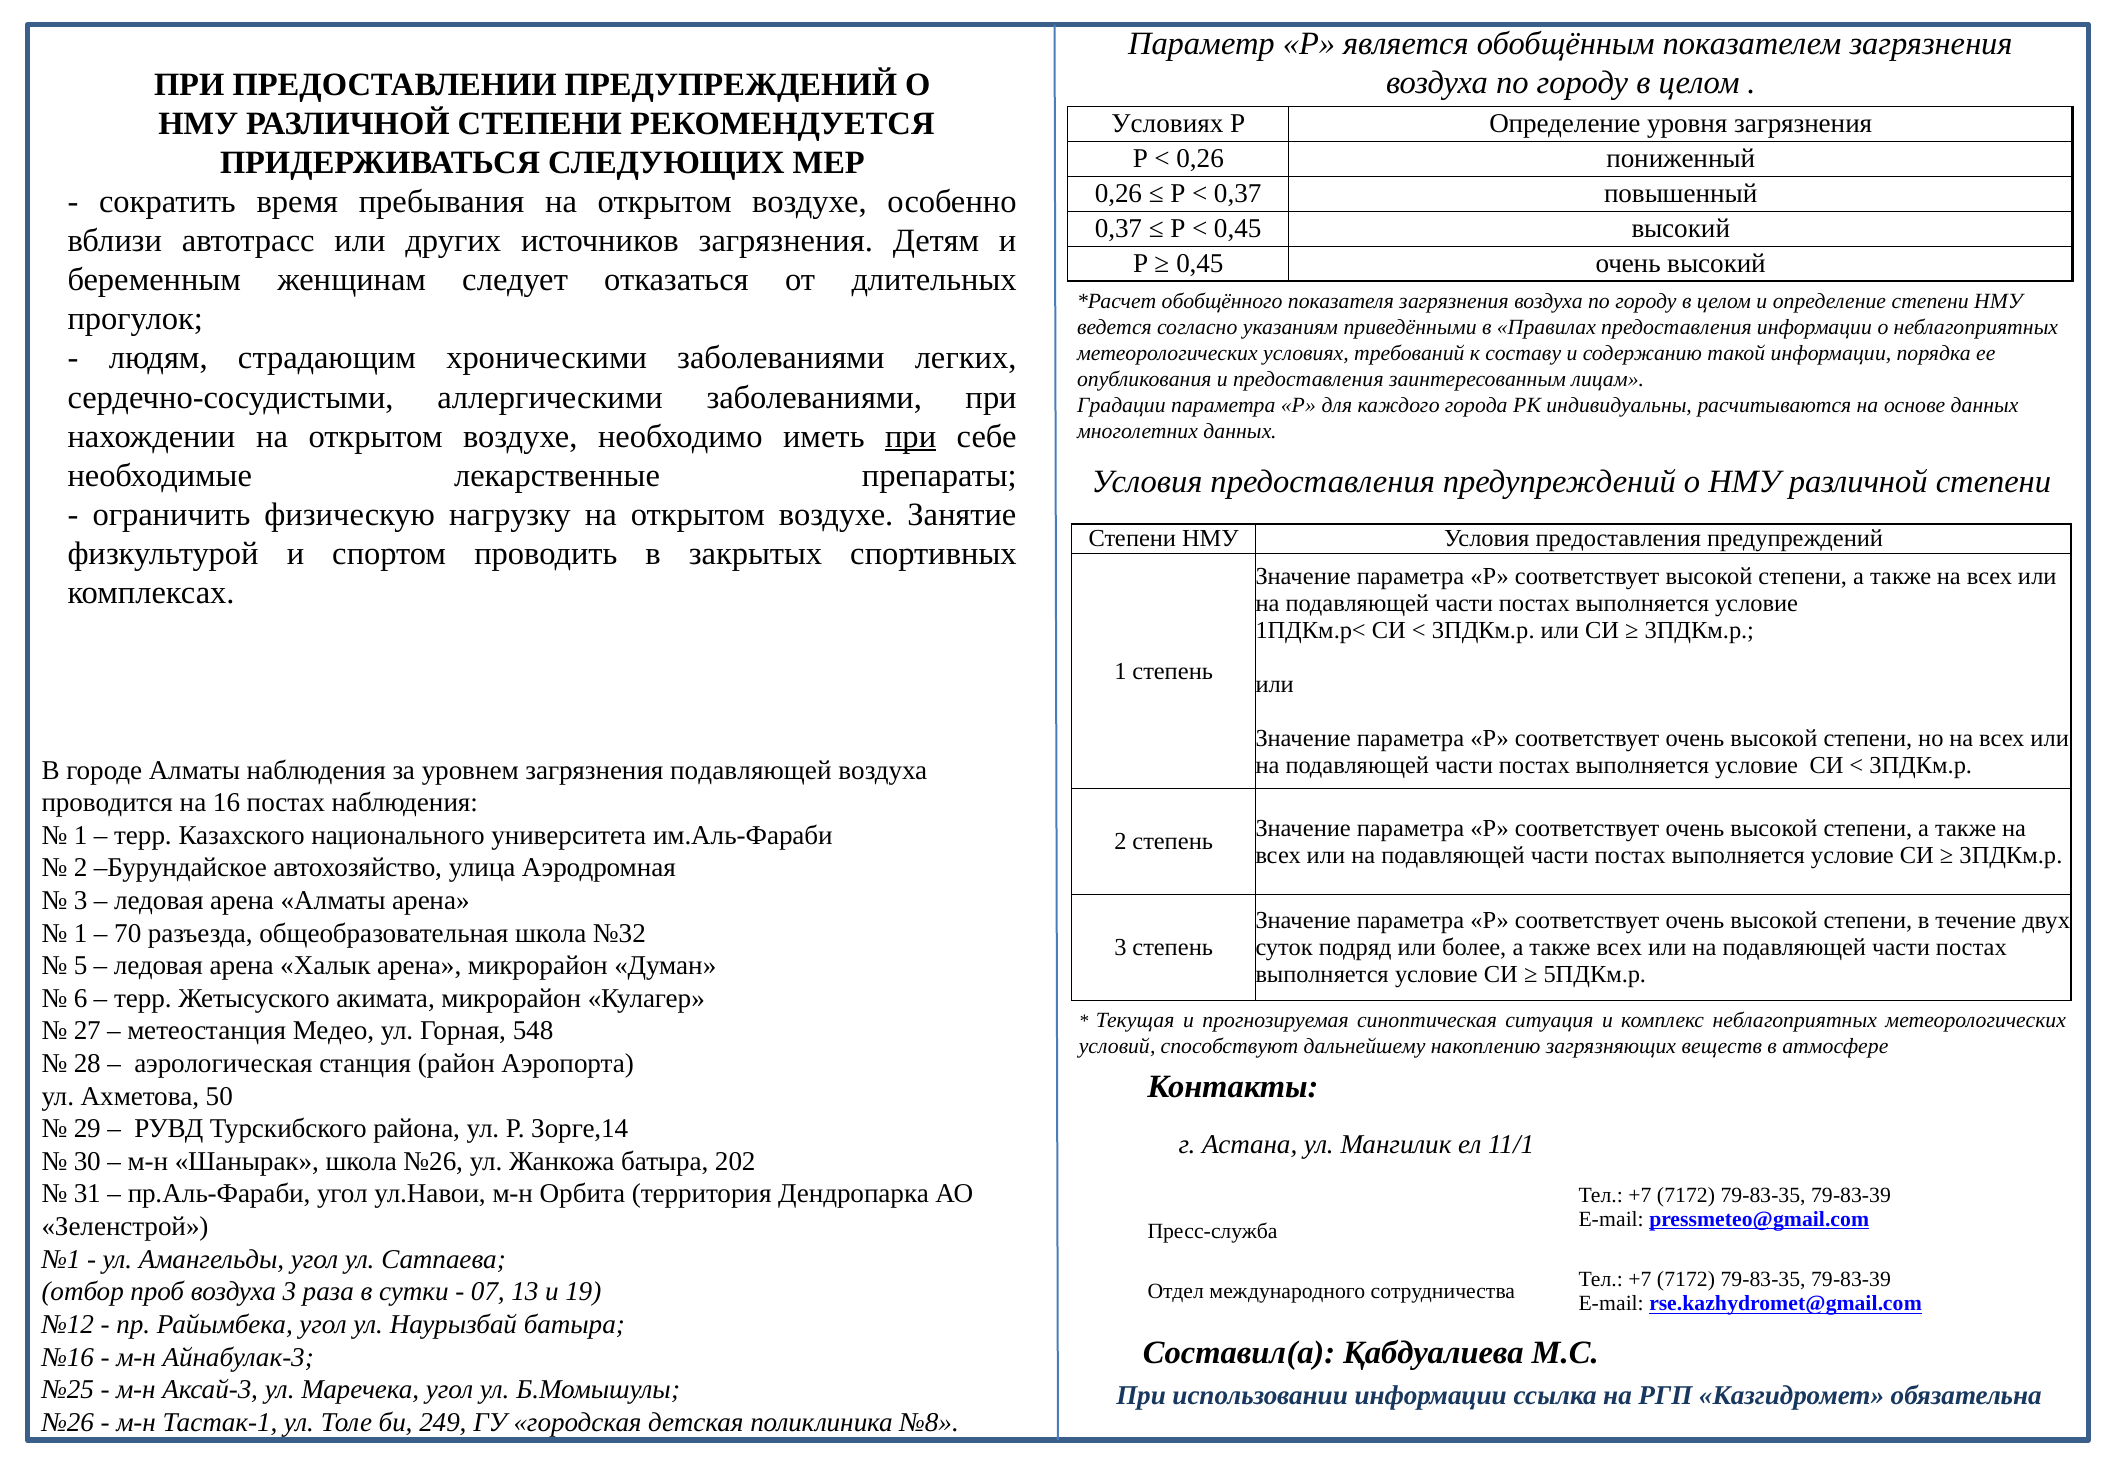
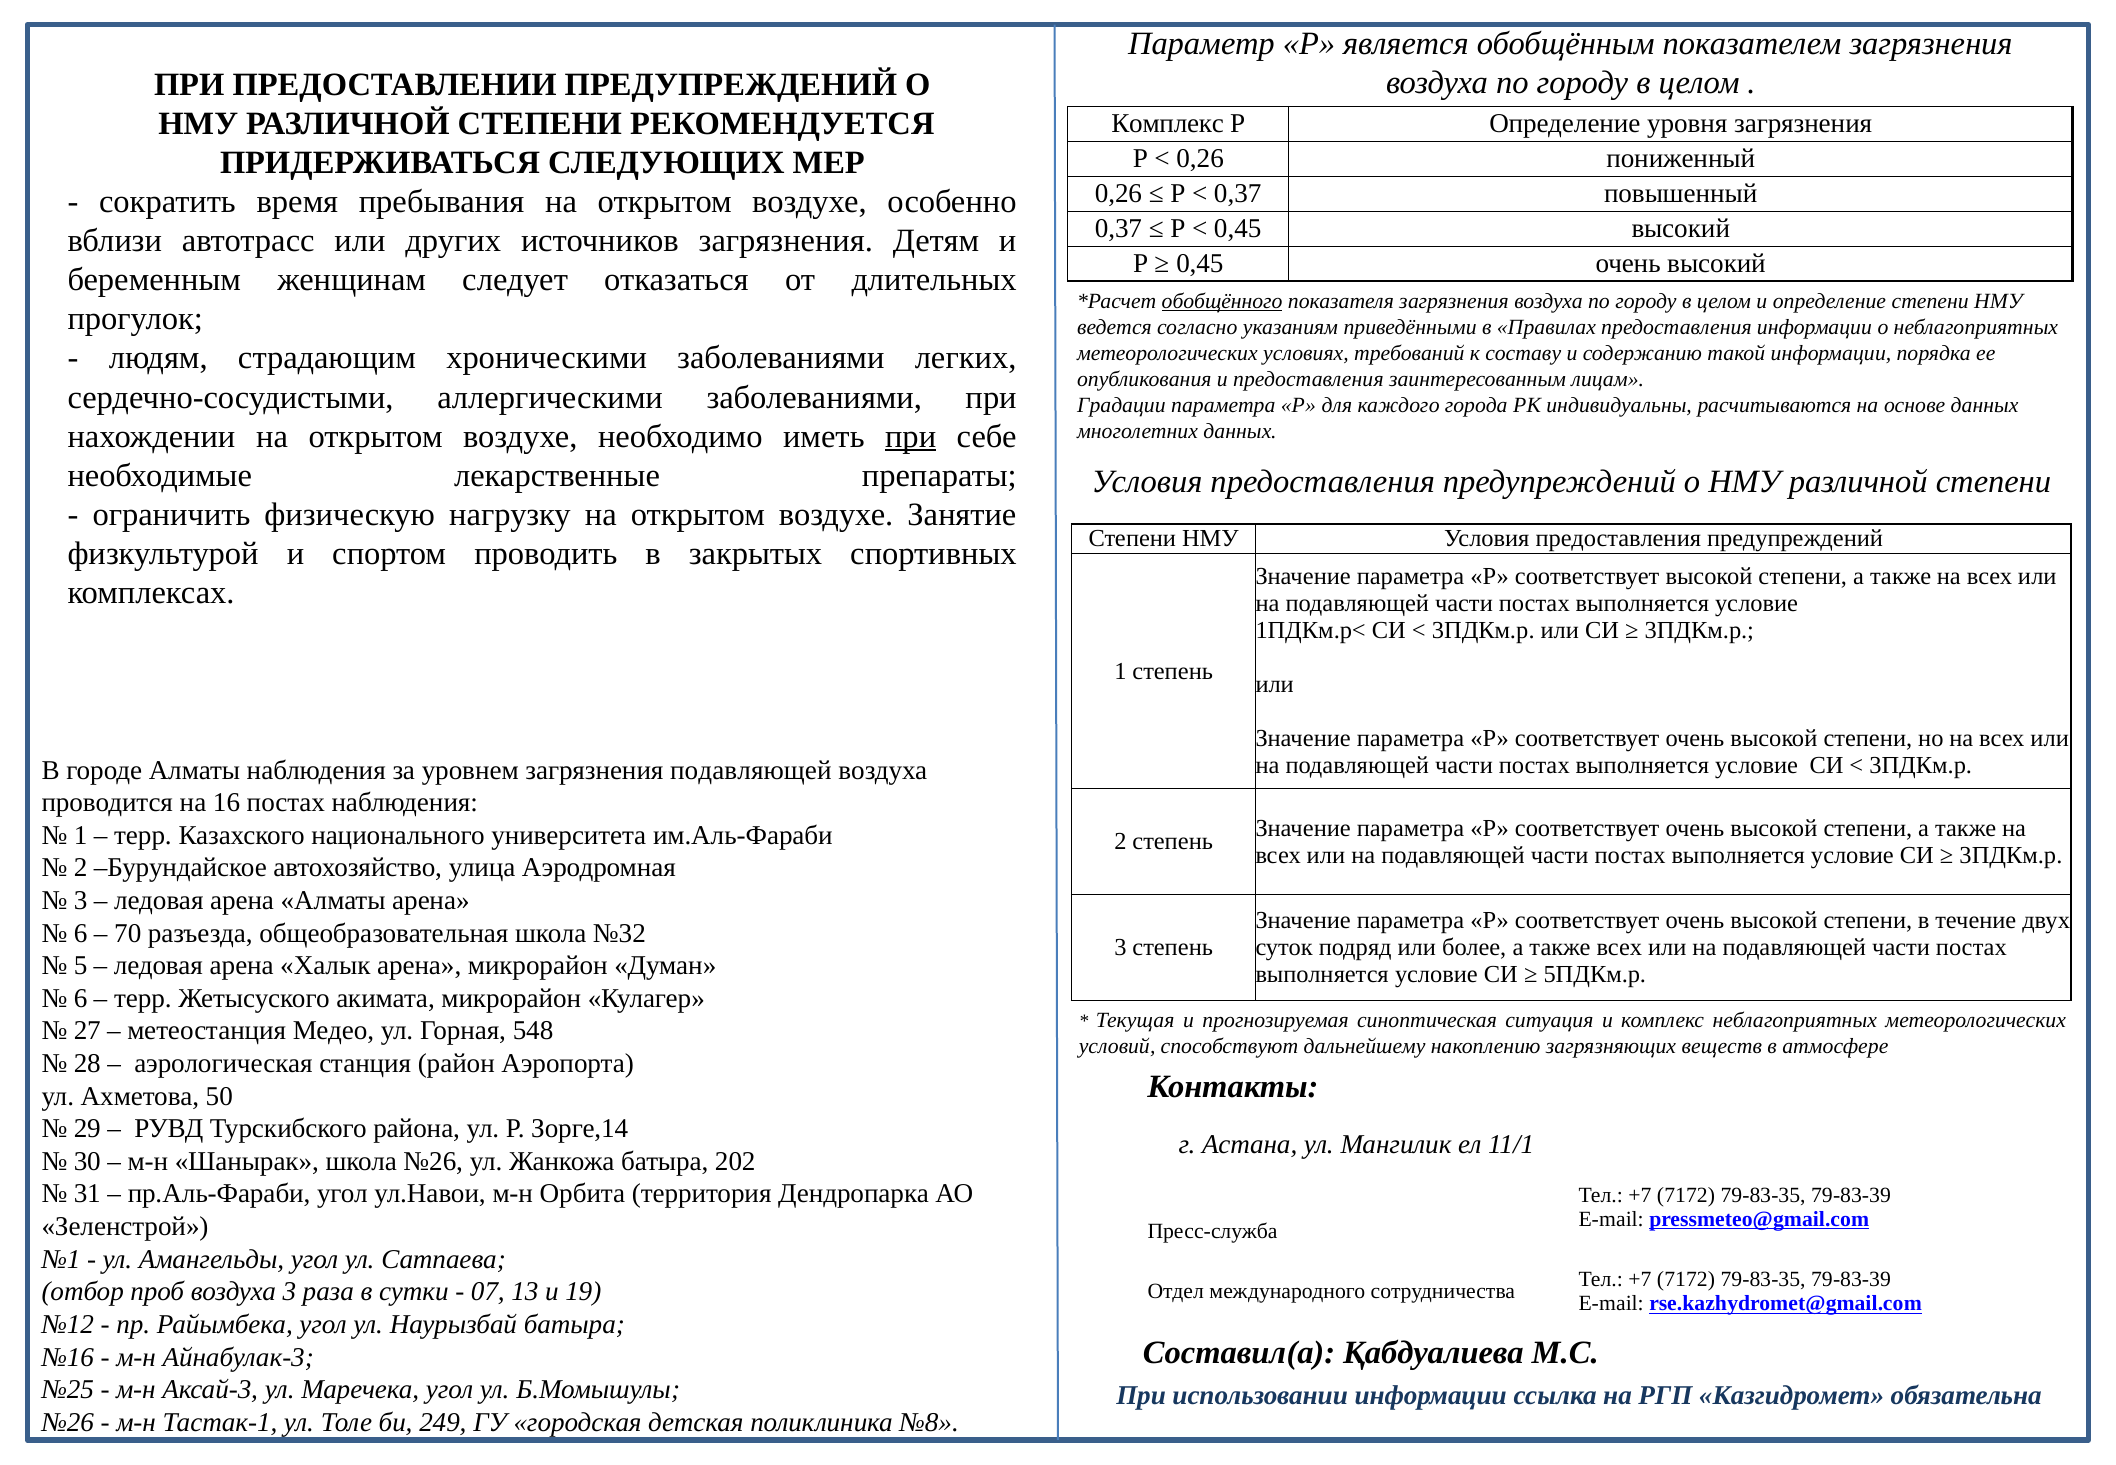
Условиях: Условиях -> Комплекс (1168, 124)
обобщённого underline: none -> present (1222, 301)
1: 1 -> 6 (81, 933)
